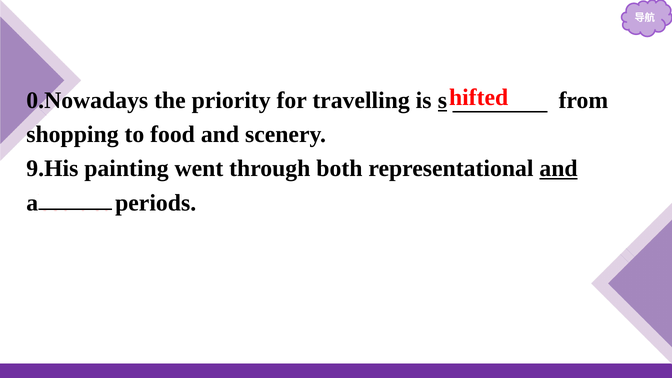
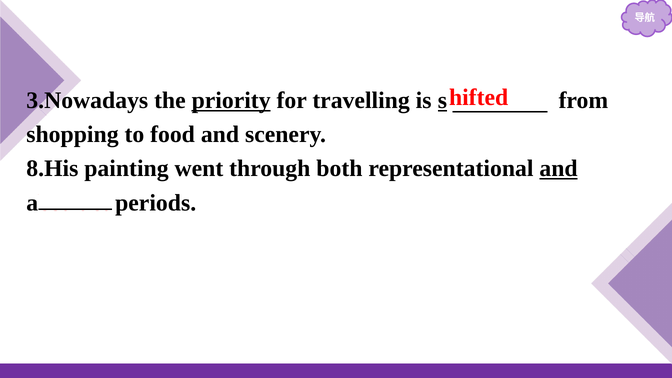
0.Nowadays: 0.Nowadays -> 3.Nowadays (87, 100)
priority underline: none -> present (231, 100)
9.His: 9.His -> 8.His (52, 169)
